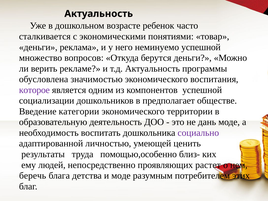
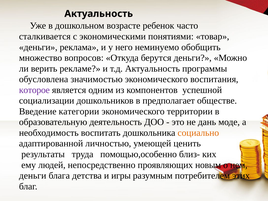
неминуемо успешной: успешной -> обобщить (201, 47)
социально colour: purple -> orange (198, 133)
растет: растет -> новым (208, 165)
беречь: беречь -> деньги (33, 176)
и моде: моде -> игры (121, 176)
